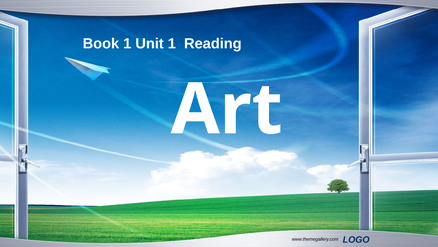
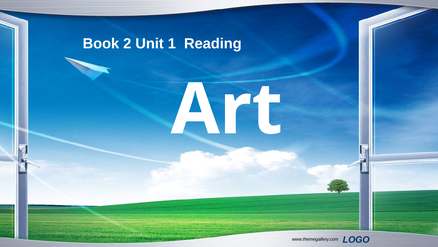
Book 1: 1 -> 2 (127, 44)
